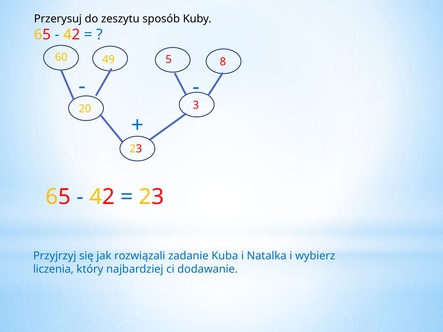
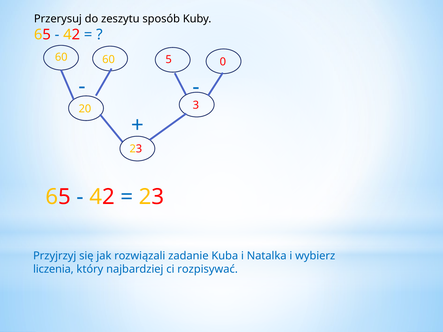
60 49: 49 -> 60 (109, 59)
8: 8 -> 0 (223, 62)
dodawanie: dodawanie -> rozpisywać (208, 269)
